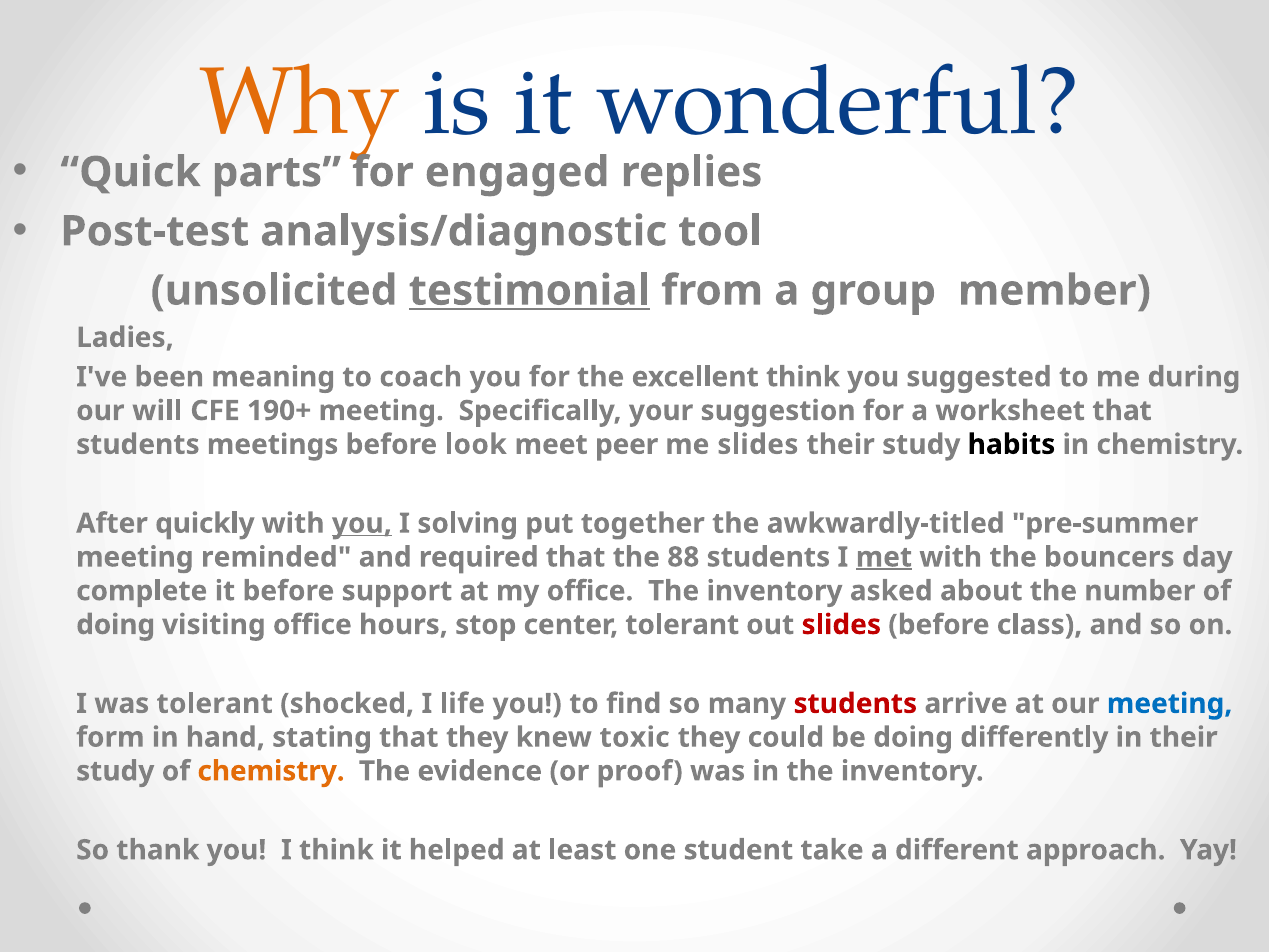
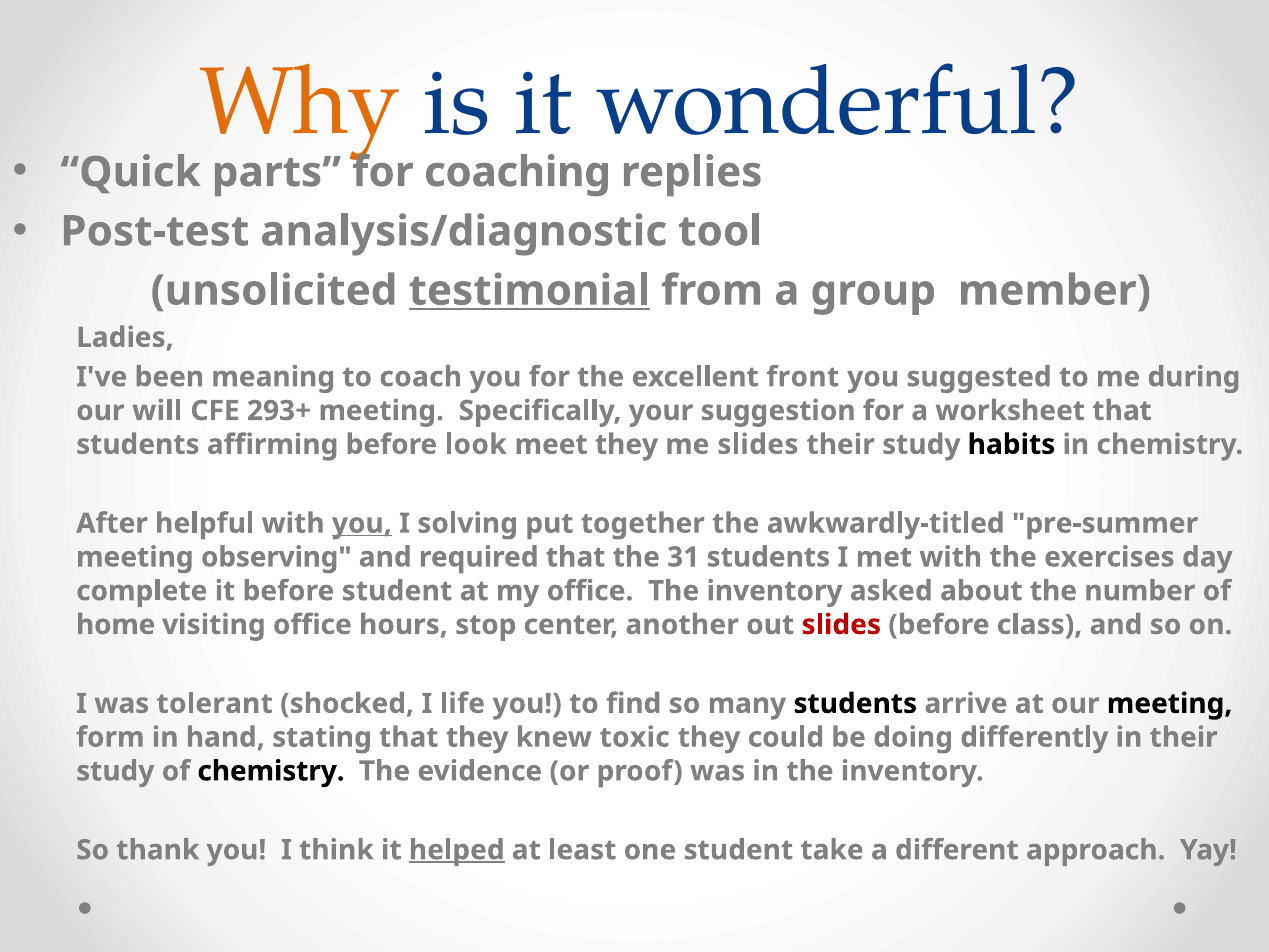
engaged: engaged -> coaching (517, 172)
excellent think: think -> front (803, 377)
190+: 190+ -> 293+ (279, 411)
meetings: meetings -> affirming (273, 444)
meet peer: peer -> they (627, 444)
quickly: quickly -> helpful (205, 523)
reminded: reminded -> observing (276, 557)
88: 88 -> 31 (683, 557)
met underline: present -> none (884, 557)
bouncers: bouncers -> exercises (1109, 557)
before support: support -> student (397, 591)
doing: doing -> home (116, 625)
center tolerant: tolerant -> another (682, 625)
students colour: red -> black (855, 703)
meeting colour: blue -> black (1170, 703)
chemistry colour: orange -> black (271, 771)
helped underline: none -> present (457, 850)
